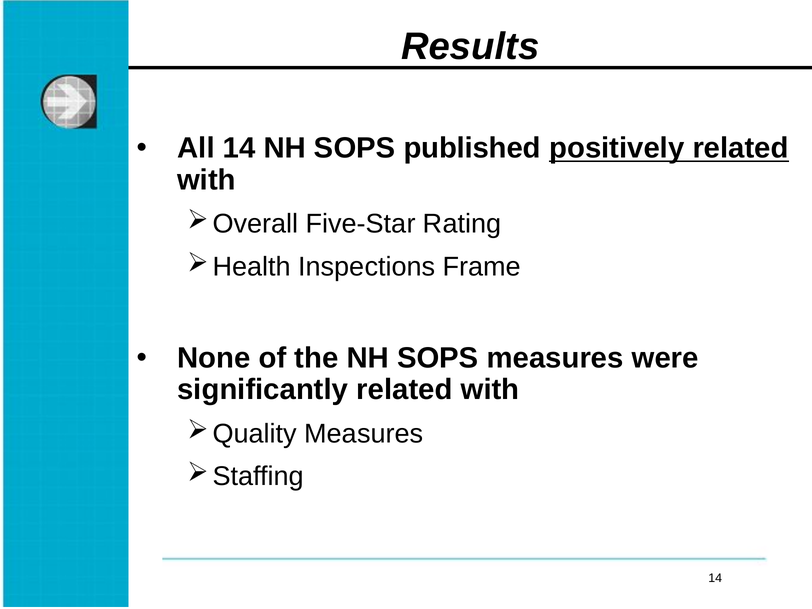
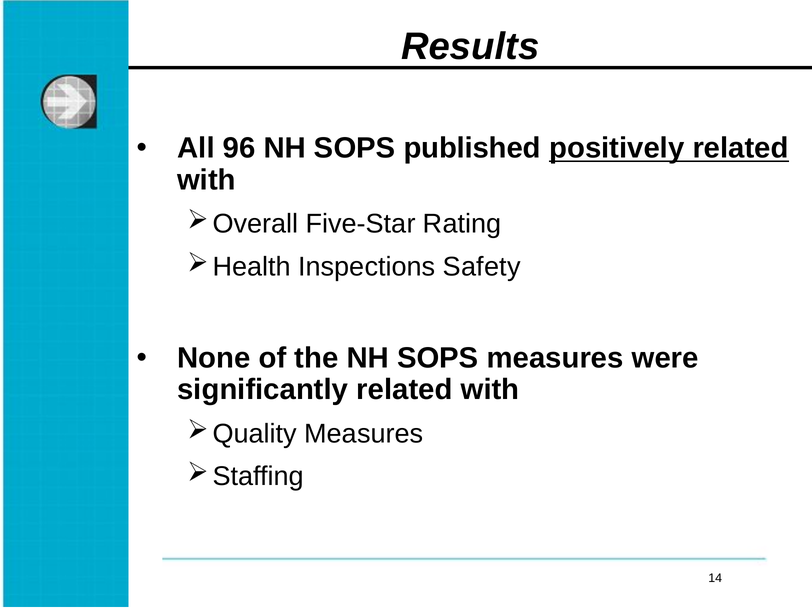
All 14: 14 -> 96 (239, 148)
Frame: Frame -> Safety (482, 267)
